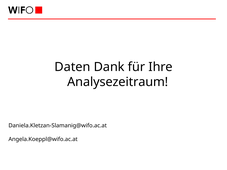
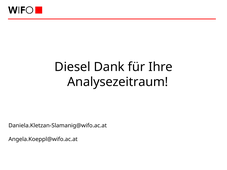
Daten: Daten -> Diesel (72, 67)
